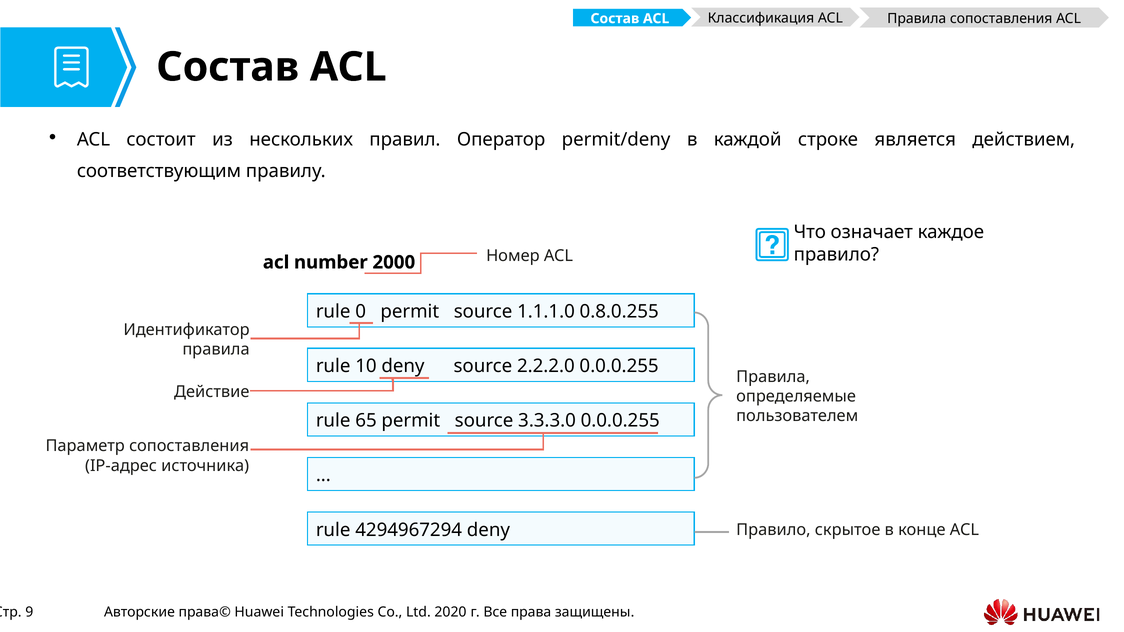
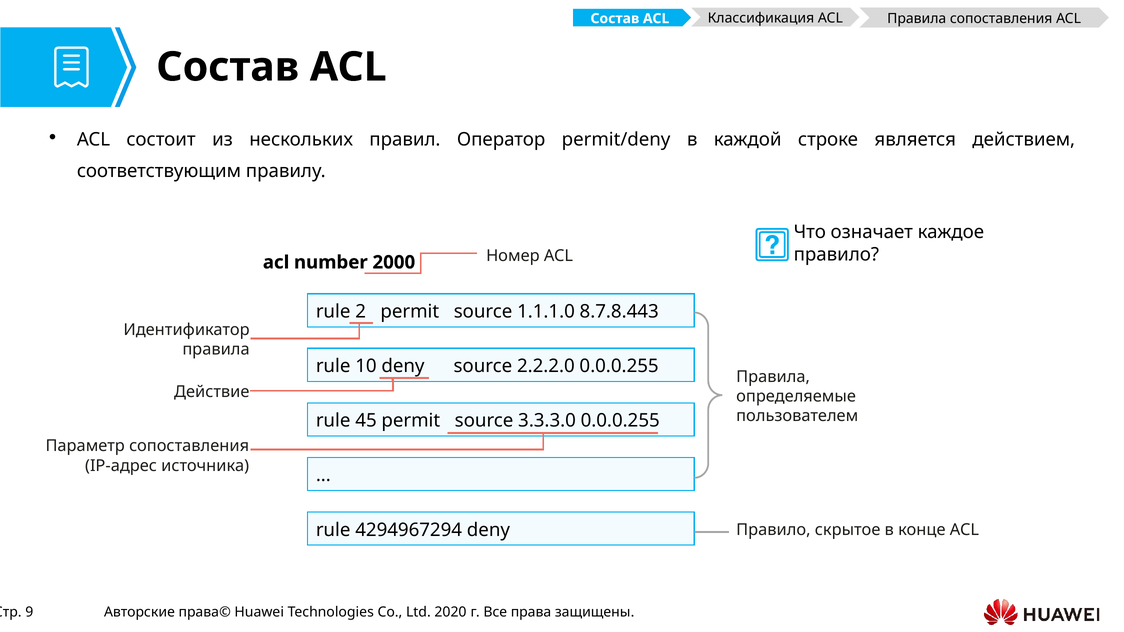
0: 0 -> 2 (361, 312)
0.8.0.255: 0.8.0.255 -> 8.7.8.443 (619, 312)
65: 65 -> 45 (366, 421)
